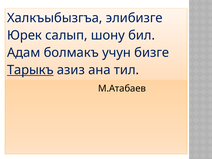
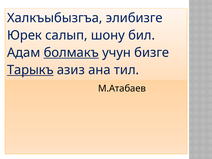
болмакъ underline: none -> present (71, 53)
